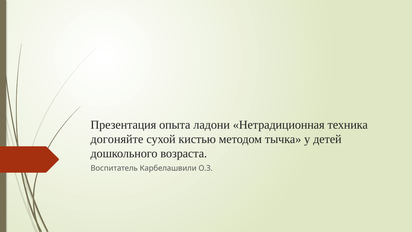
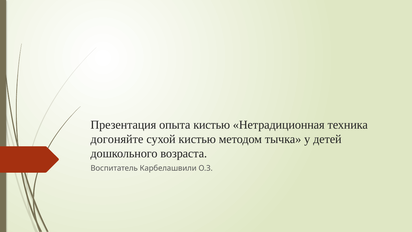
опыта ладони: ладони -> кистью (212, 125)
